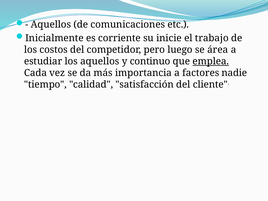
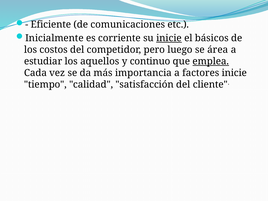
Aquellos: Aquellos -> Eficiente (51, 25)
inicie underline: none -> present (169, 38)
trabajo: trabajo -> básicos (212, 38)
factores nadie: nadie -> inicie (234, 73)
